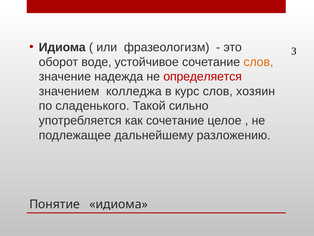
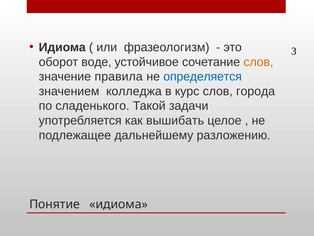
надежда: надежда -> правила (119, 76)
определяется colour: red -> blue (203, 76)
хозяин: хозяин -> города (256, 91)
сильно: сильно -> задачи (189, 106)
как сочетание: сочетание -> вышибать (175, 120)
